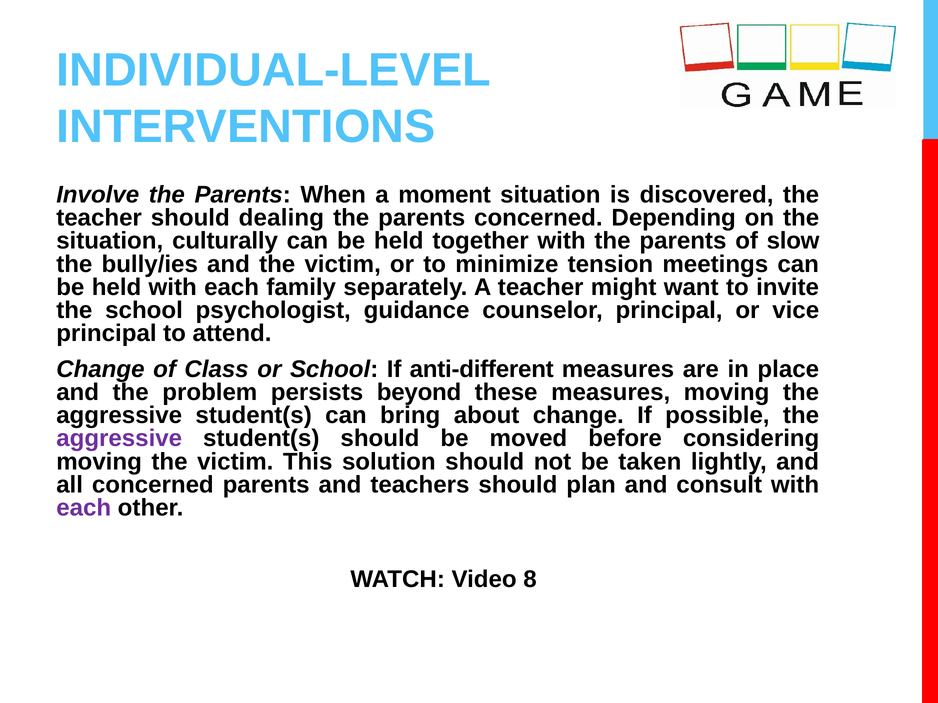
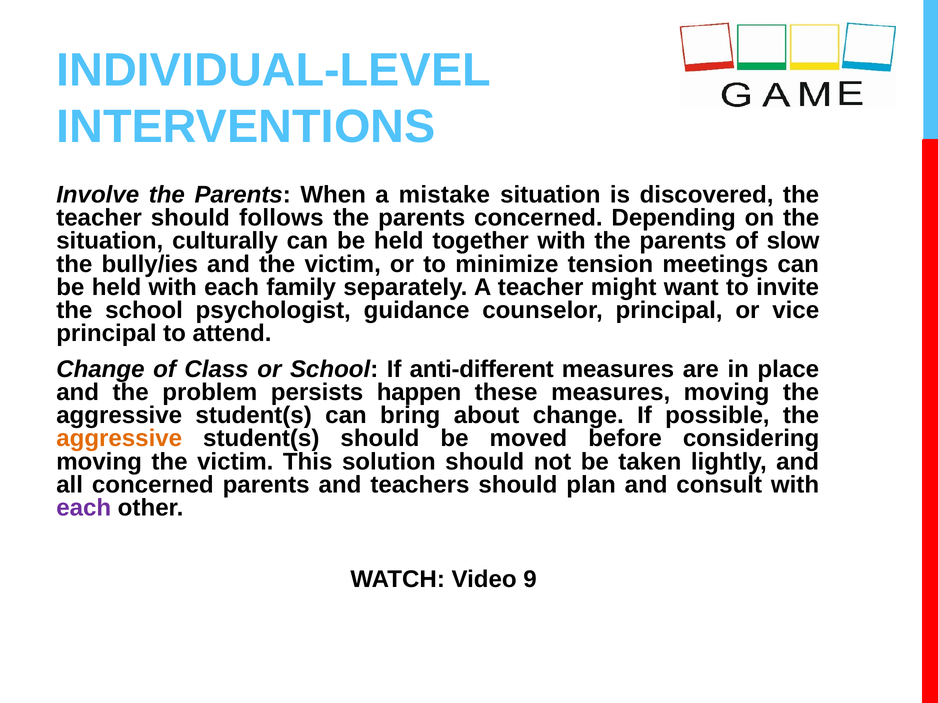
moment: moment -> mistake (444, 195)
dealing: dealing -> follows (281, 218)
beyond: beyond -> happen (419, 393)
aggressive colour: purple -> orange (119, 439)
8: 8 -> 9 (530, 580)
